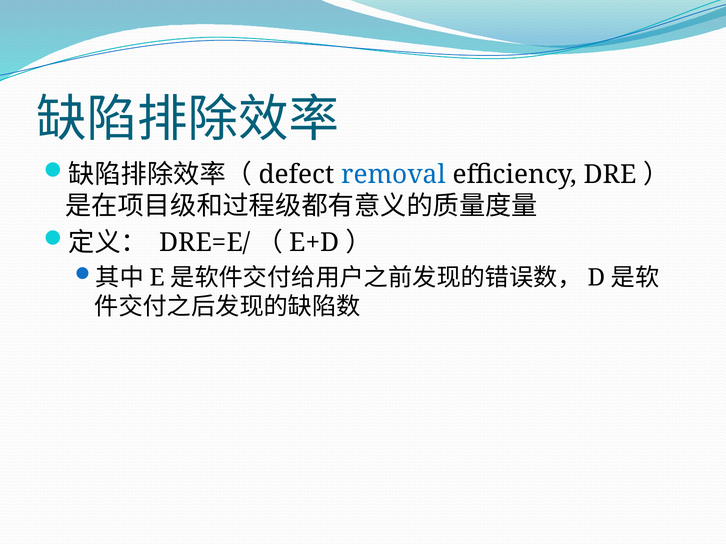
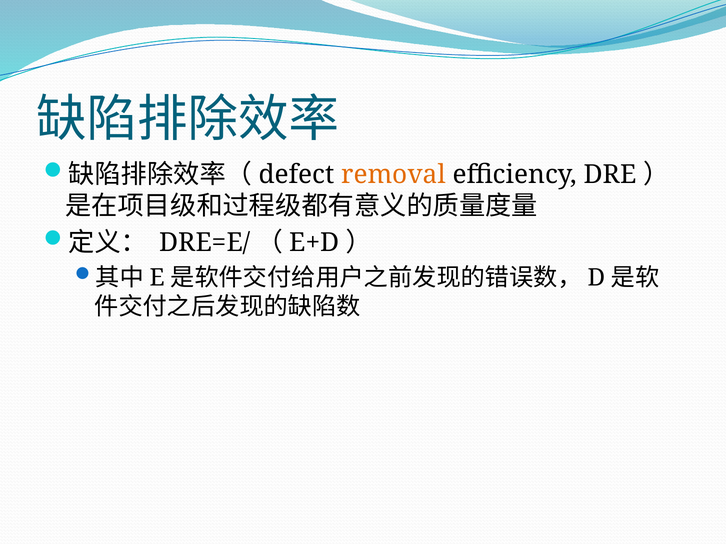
removal colour: blue -> orange (394, 175)
